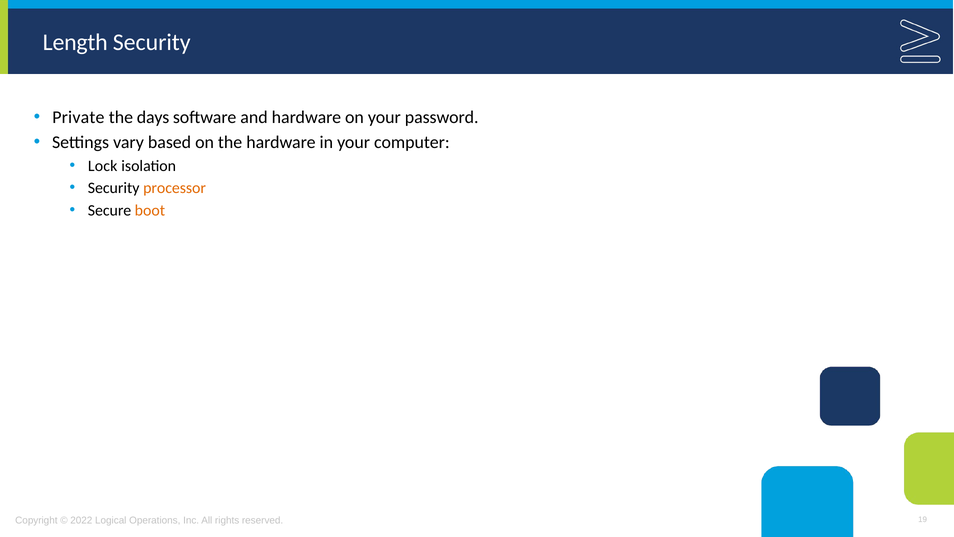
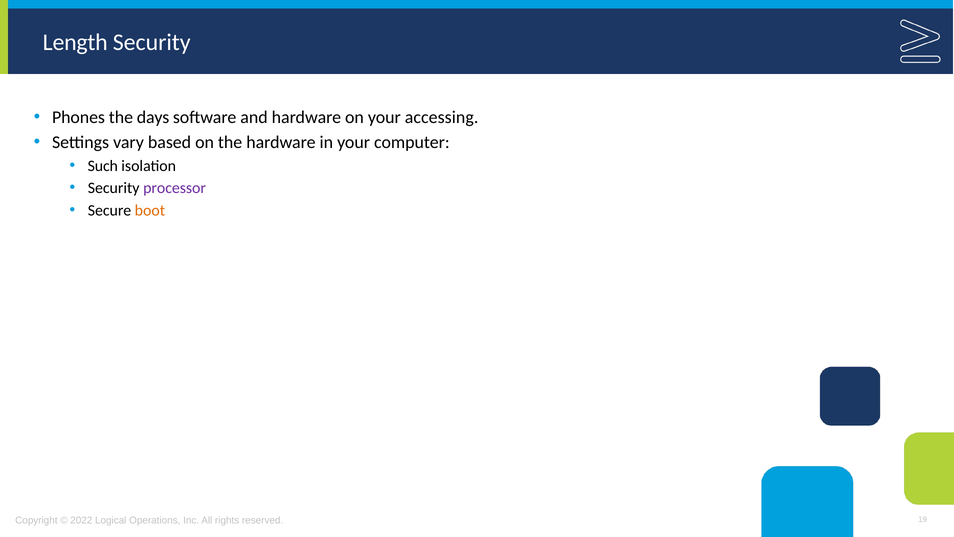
Private: Private -> Phones (78, 117)
password: password -> accessing (442, 117)
Lock: Lock -> Such (103, 166)
processor colour: orange -> purple (175, 188)
